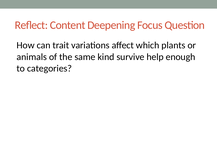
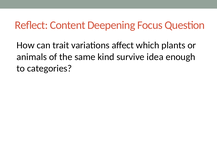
help: help -> idea (155, 57)
